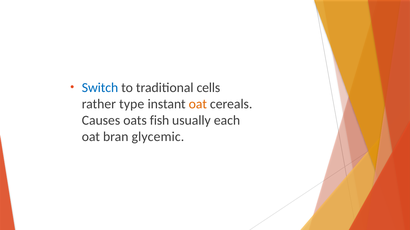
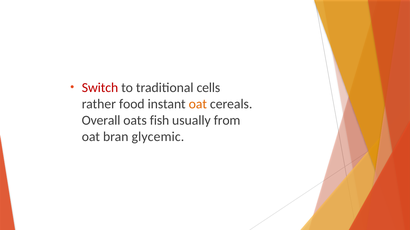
Switch colour: blue -> red (100, 88)
type: type -> food (132, 104)
Causes: Causes -> Overall (101, 121)
each: each -> from (227, 121)
